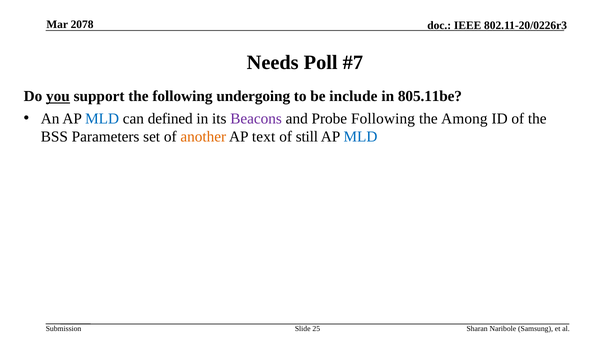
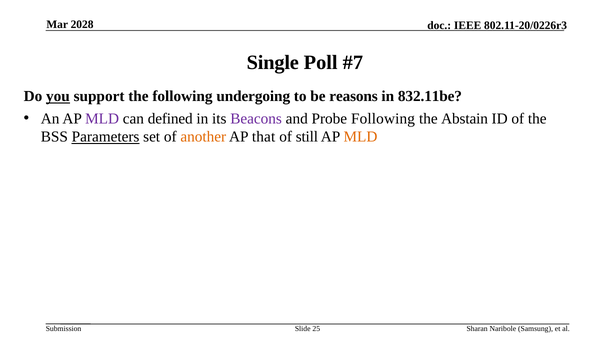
2078: 2078 -> 2028 (82, 24)
Needs: Needs -> Single (273, 62)
include: include -> reasons (354, 96)
805.11be: 805.11be -> 832.11be (430, 96)
MLD colour: blue -> purple (102, 119)
Among: Among -> Abstain (465, 119)
Parameters underline: none -> present (106, 137)
text: text -> that (264, 137)
MLD colour: blue -> orange (360, 137)
